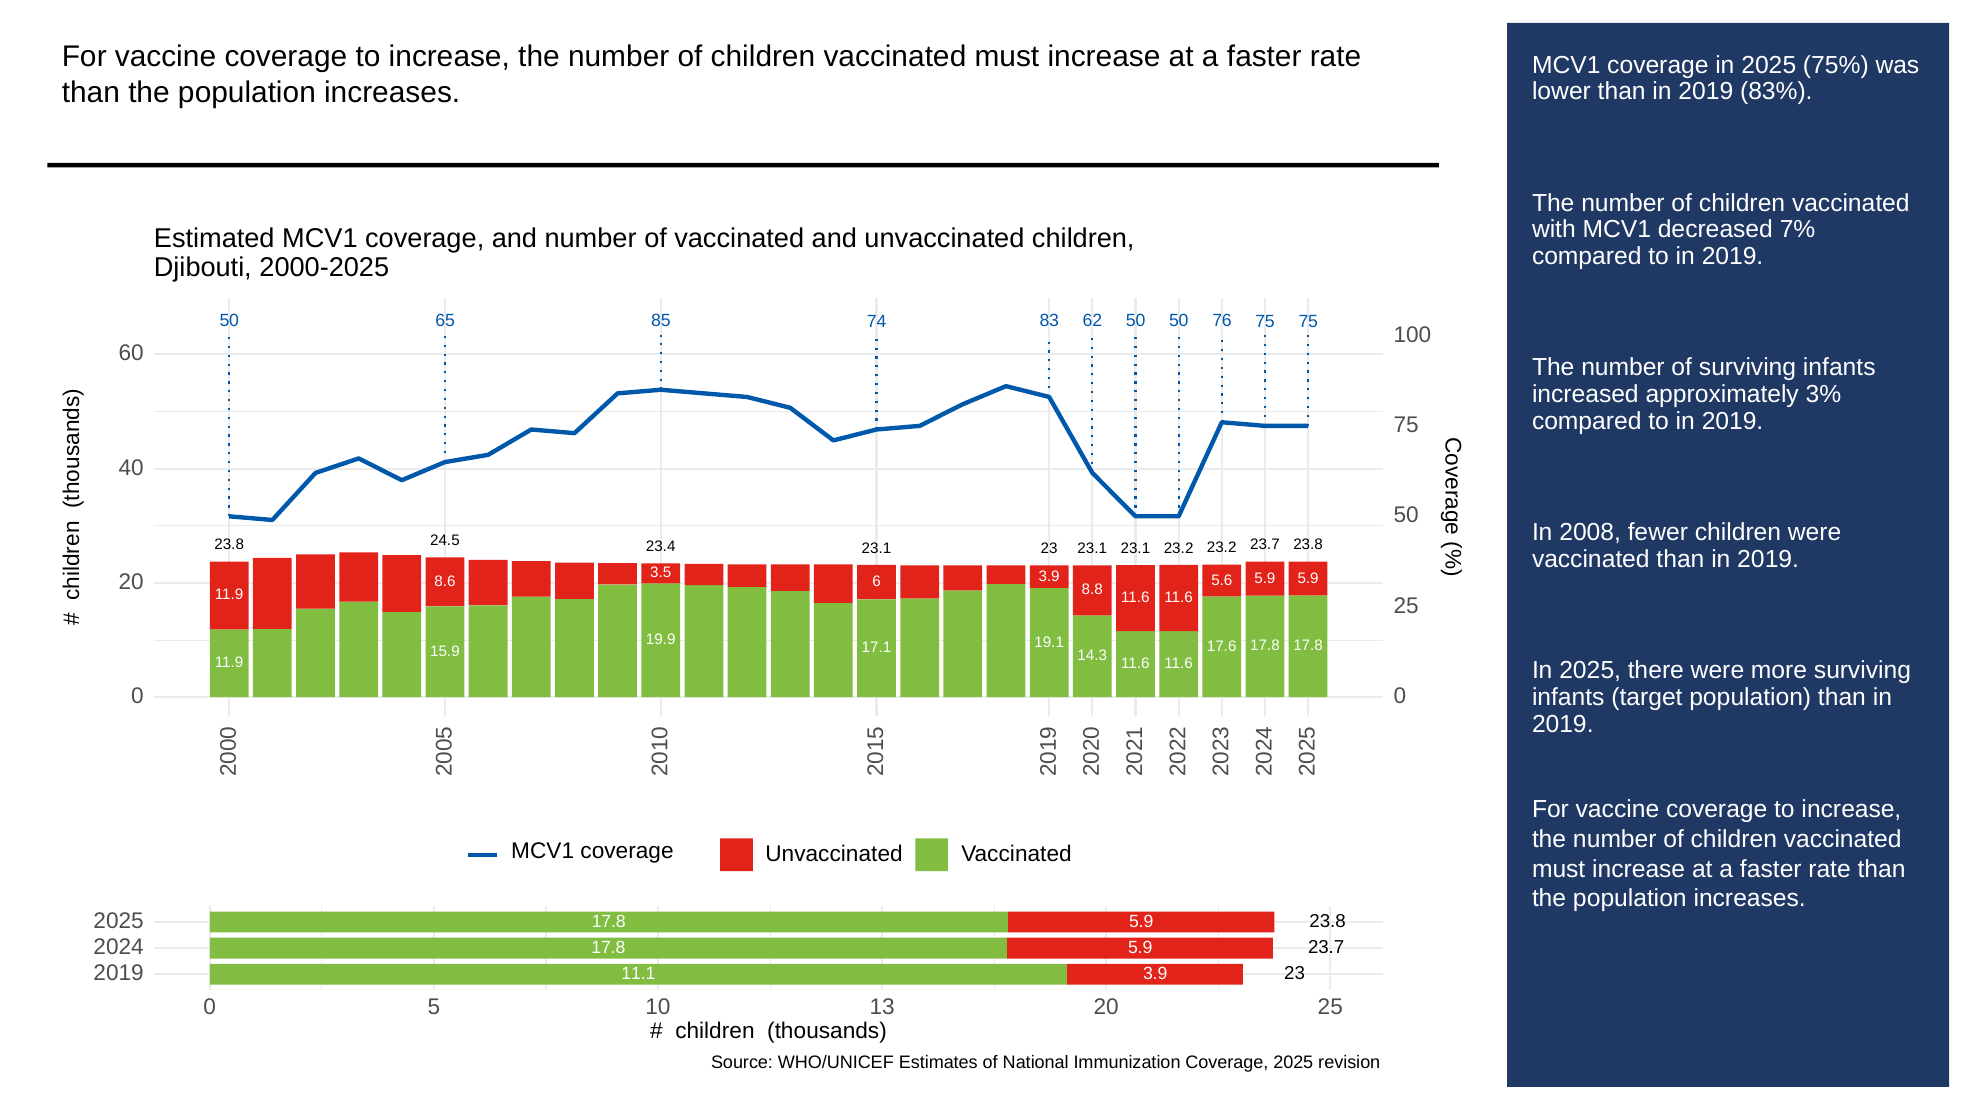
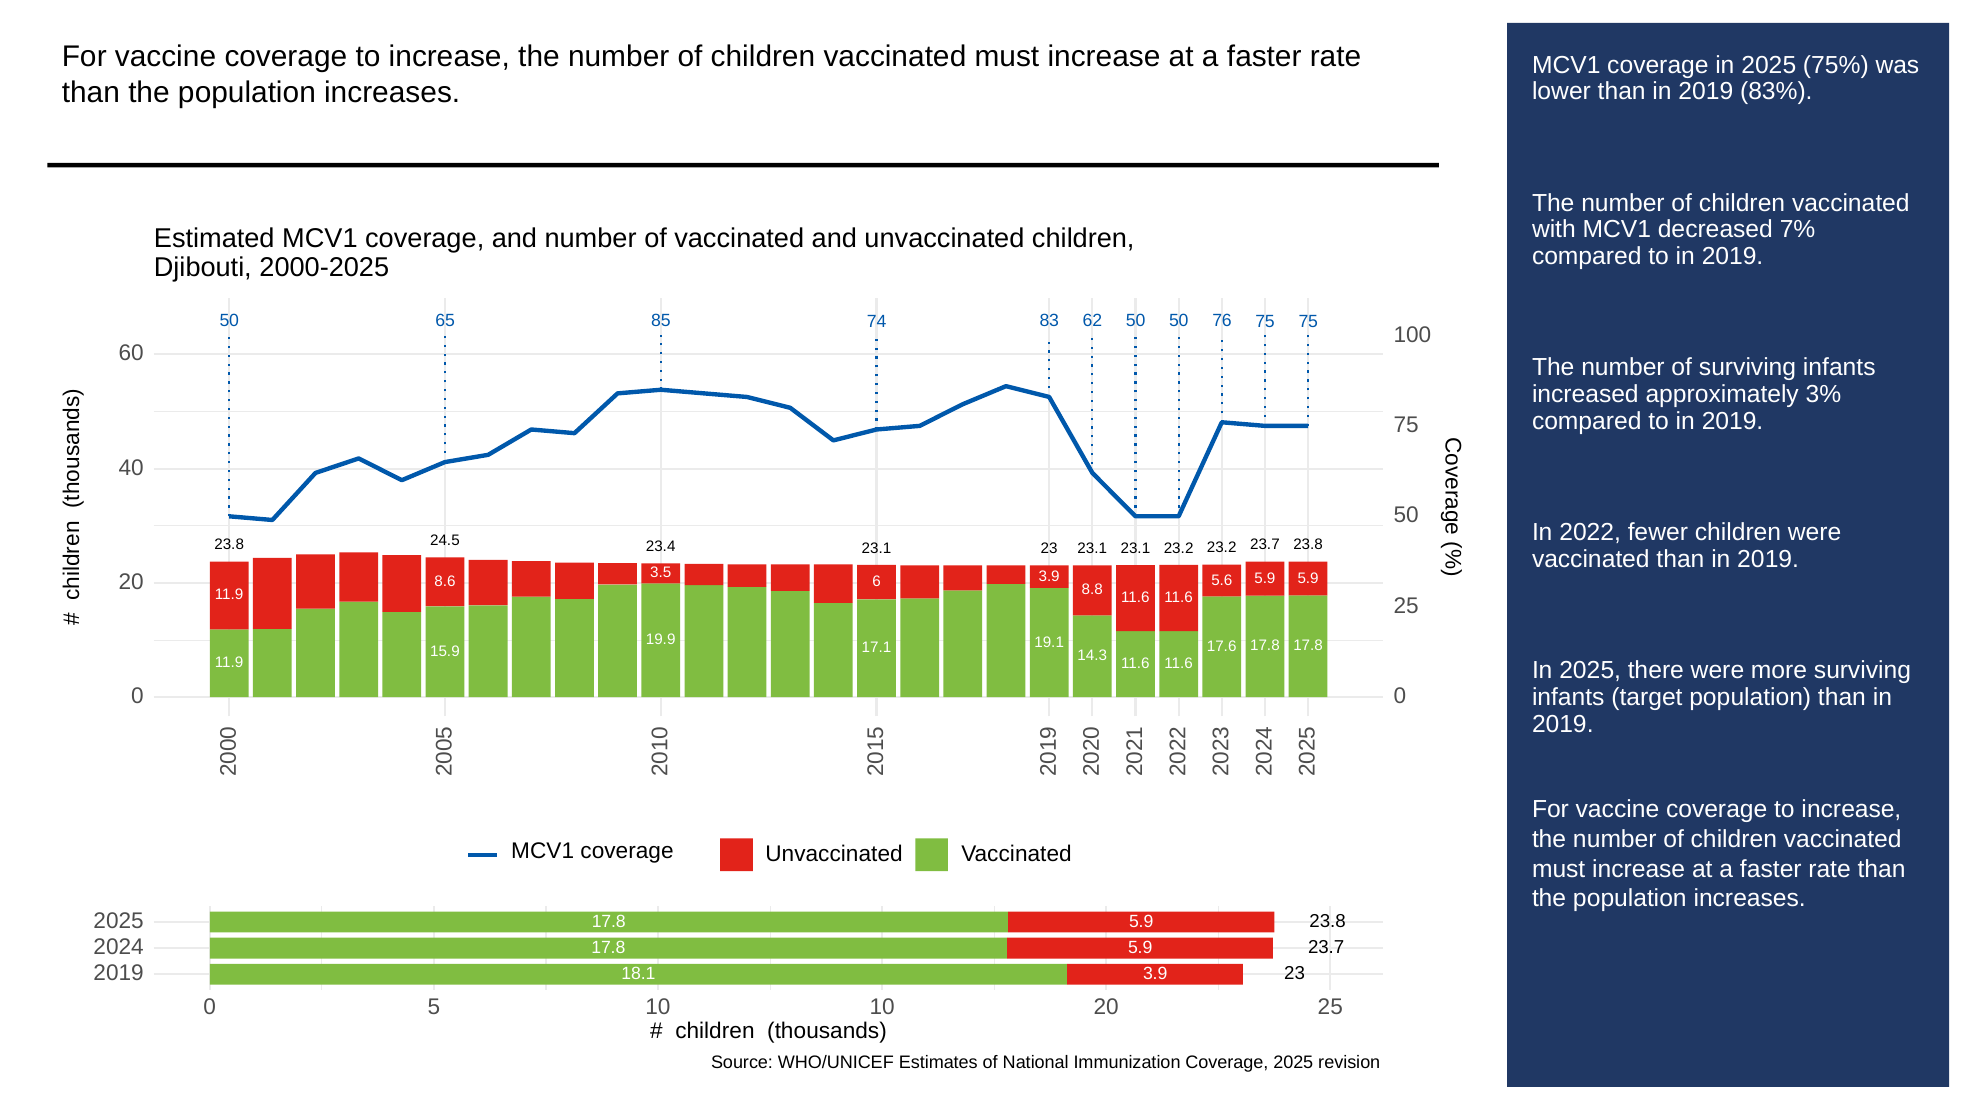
2008: 2008 -> 2022 (1590, 533)
11.1: 11.1 -> 18.1 (638, 974)
10 13: 13 -> 10 (882, 1008)
